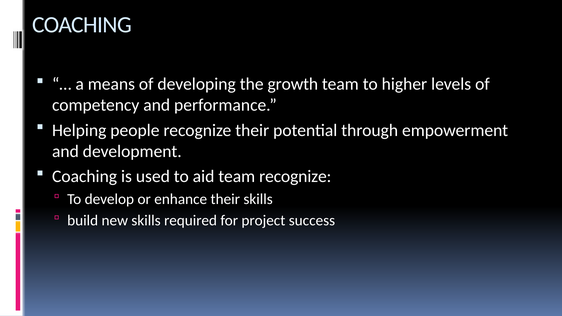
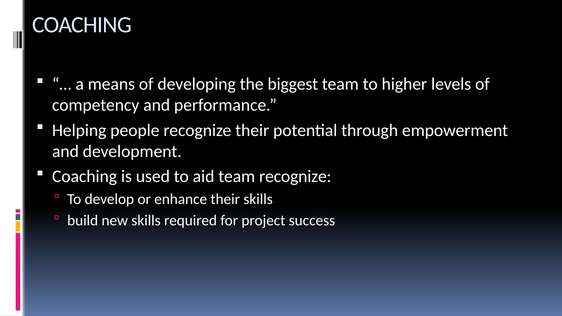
growth: growth -> biggest (293, 84)
